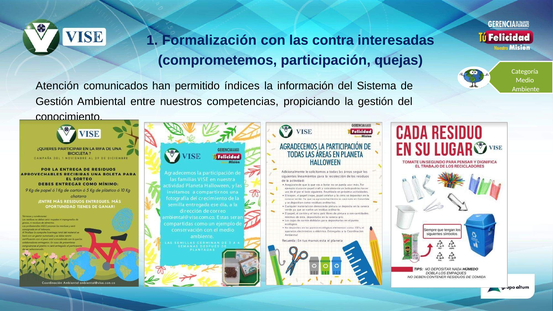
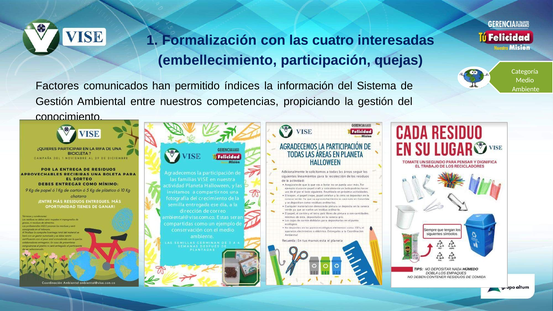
contra: contra -> cuatro (333, 40)
comprometemos: comprometemos -> embellecimiento (217, 60)
Atención: Atención -> Factores (57, 86)
